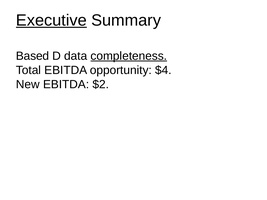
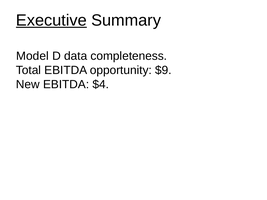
Based: Based -> Model (32, 56)
completeness underline: present -> none (129, 56)
$4: $4 -> $9 (163, 70)
$2: $2 -> $4 (101, 84)
